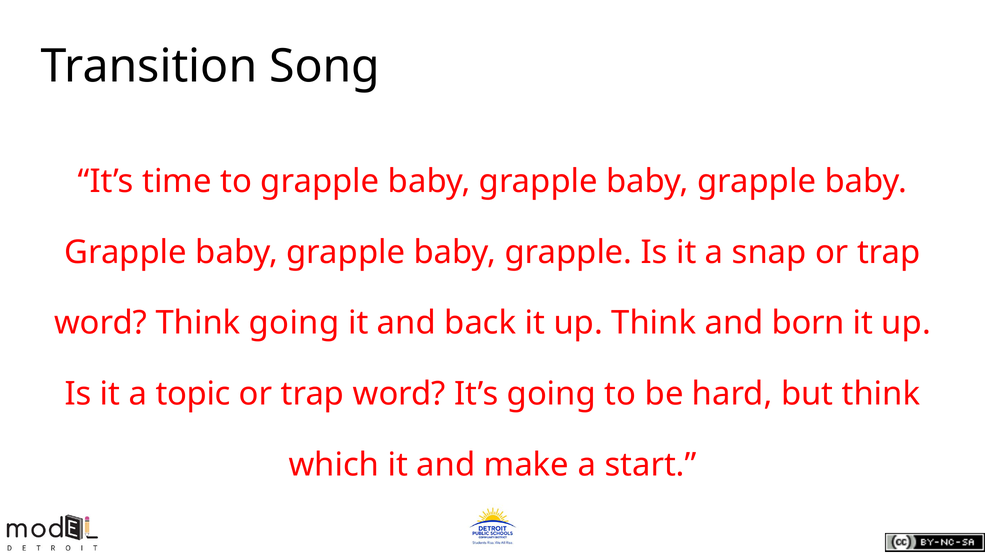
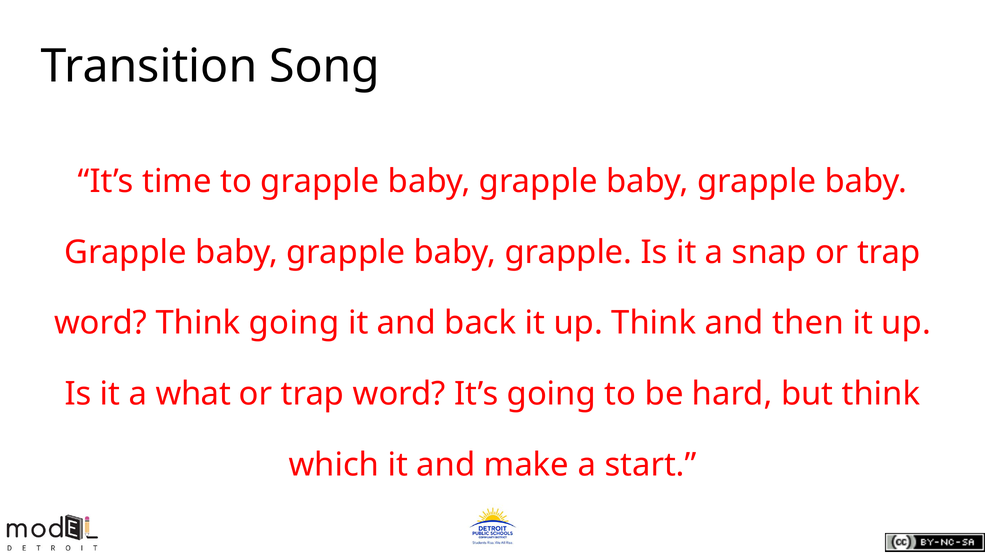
born: born -> then (808, 323)
topic: topic -> what (193, 394)
